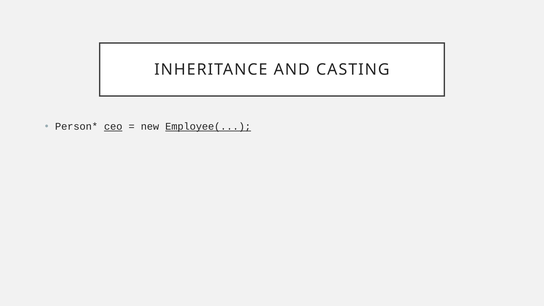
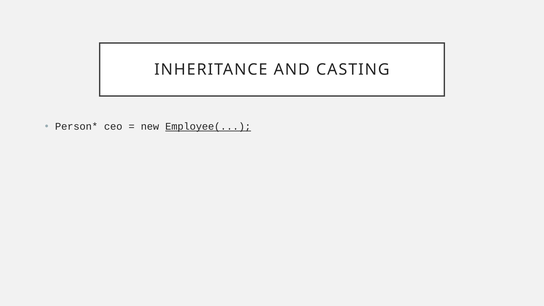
ceo underline: present -> none (113, 127)
